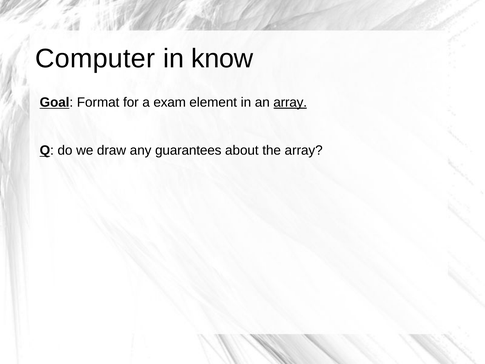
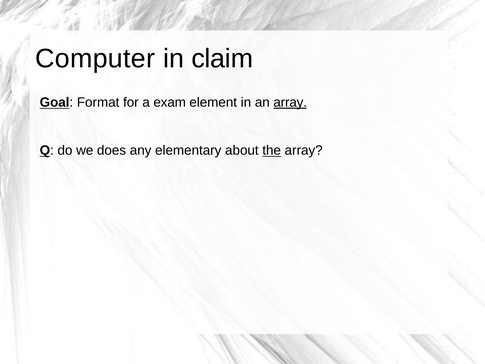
know: know -> claim (222, 59)
draw: draw -> does (112, 150)
guarantees: guarantees -> elementary (188, 150)
the underline: none -> present (272, 150)
